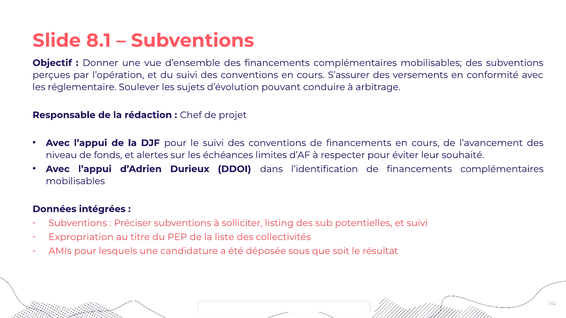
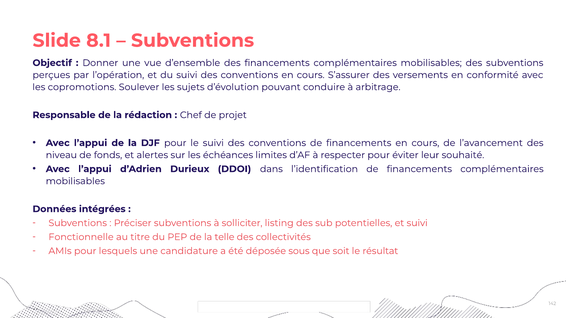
réglementaire: réglementaire -> copromotions (82, 87)
Expropriation: Expropriation -> Fonctionnelle (81, 237)
liste: liste -> telle (225, 237)
